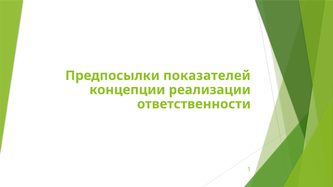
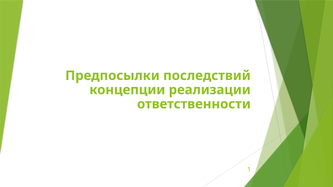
показателей: показателей -> последствий (207, 76)
